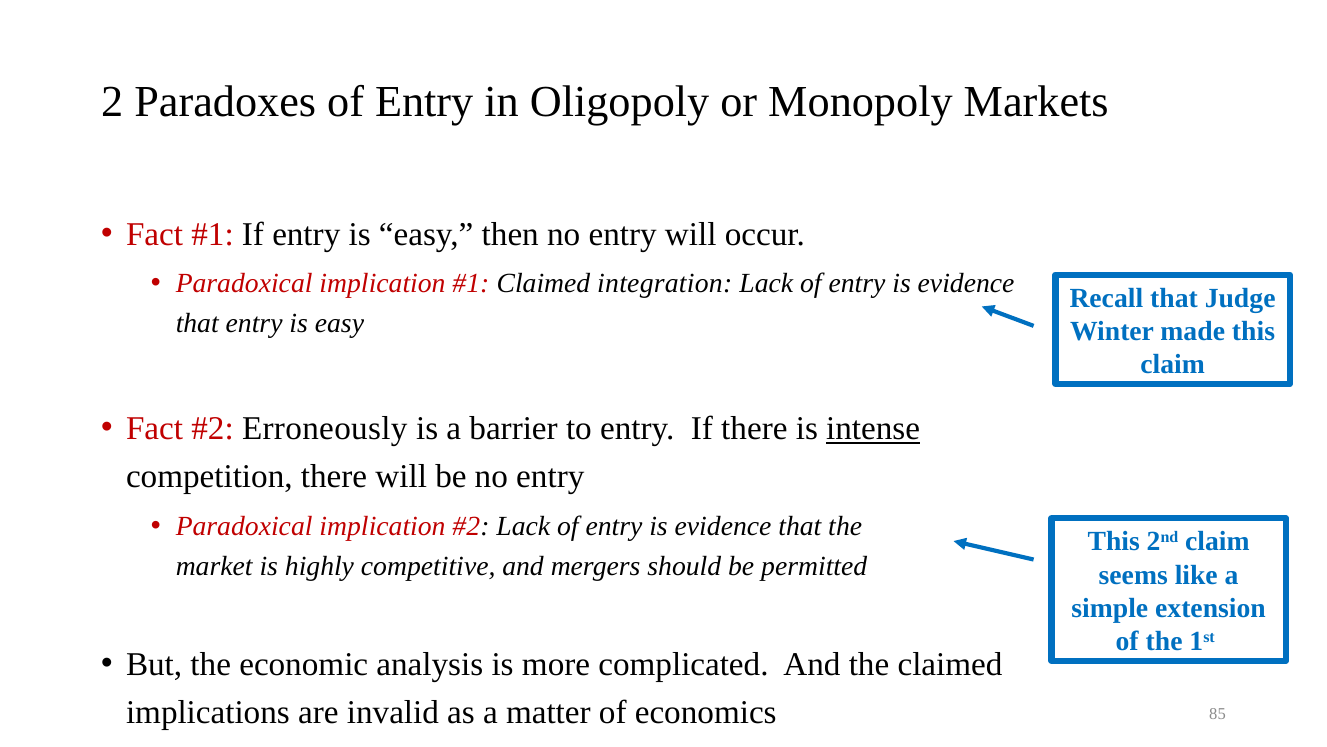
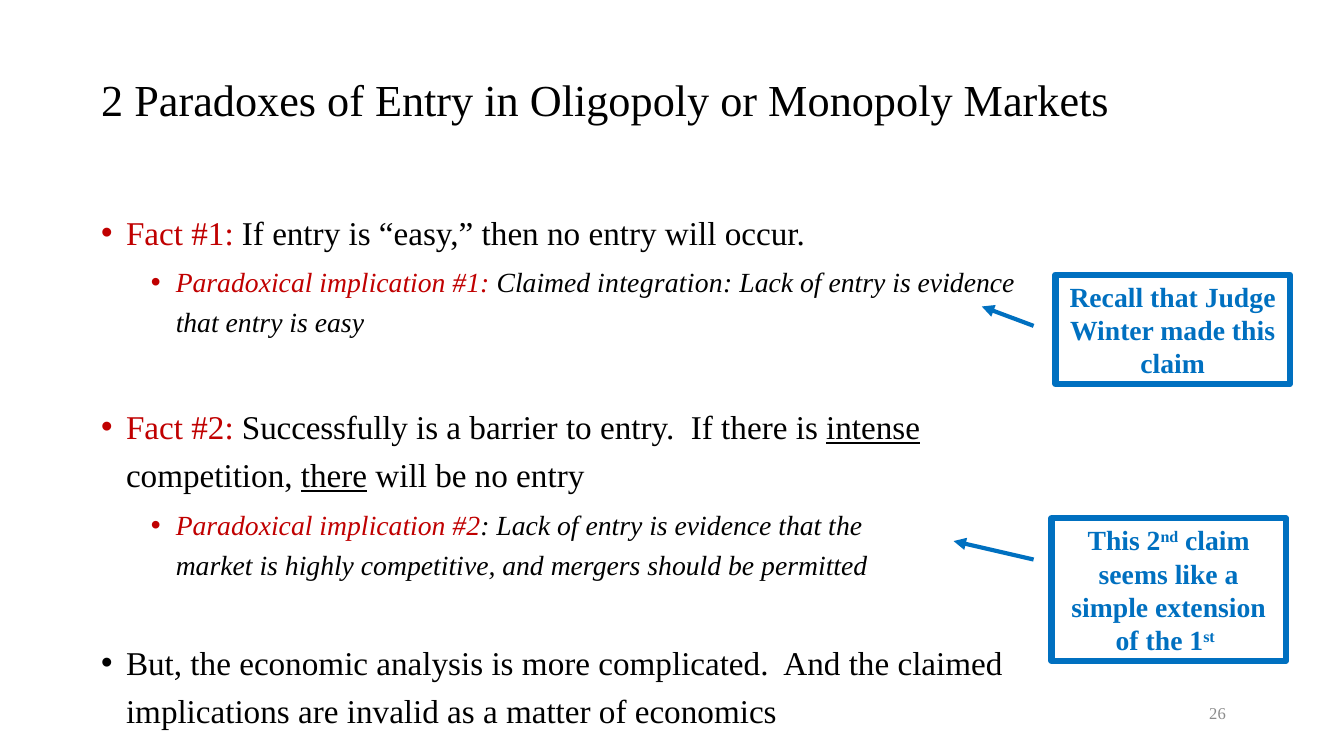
Erroneously: Erroneously -> Successfully (325, 429)
there underline: none -> present (334, 476)
85: 85 -> 26 (1218, 713)
